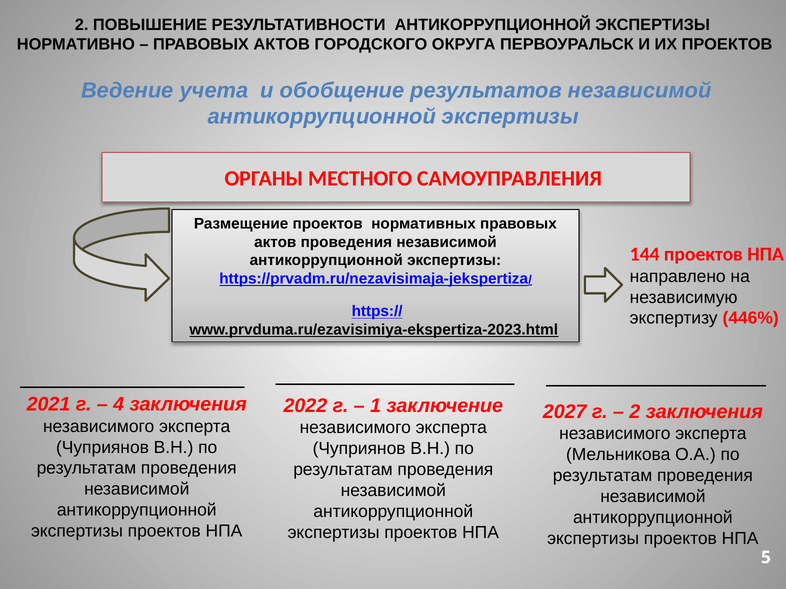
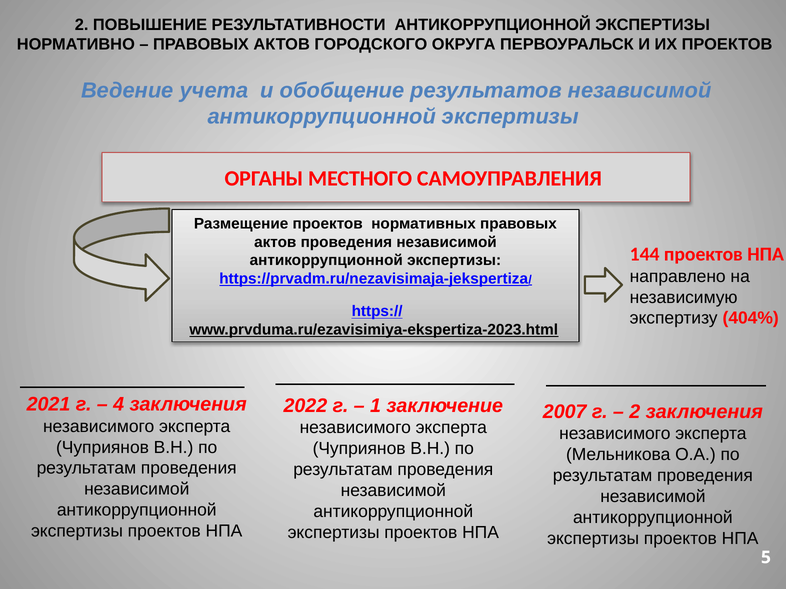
446%: 446% -> 404% (751, 319)
2027: 2027 -> 2007 (565, 412)
